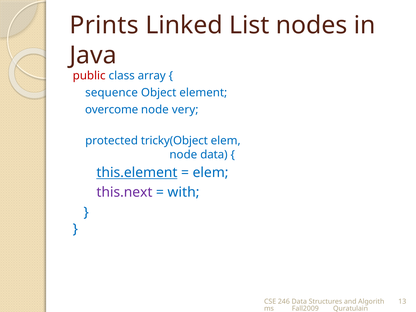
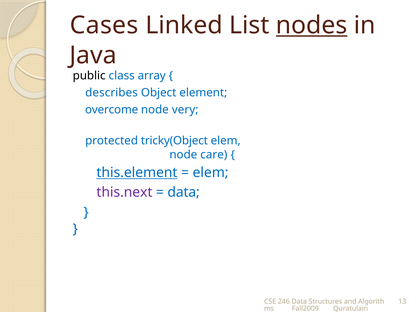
Prints: Prints -> Cases (104, 25)
nodes underline: none -> present (312, 25)
public colour: red -> black (89, 76)
sequence: sequence -> describes (112, 93)
node data: data -> care (214, 155)
with: with -> data (184, 192)
